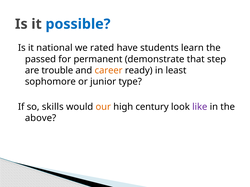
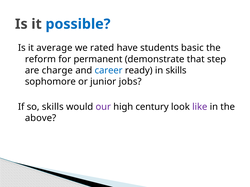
national: national -> average (54, 48)
learn: learn -> basic (192, 48)
passed: passed -> reform (40, 59)
trouble: trouble -> charge (57, 71)
career colour: orange -> blue (109, 71)
in least: least -> skills (176, 71)
type: type -> jobs (130, 82)
our colour: orange -> purple (103, 107)
